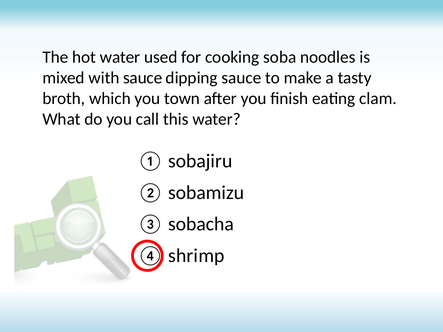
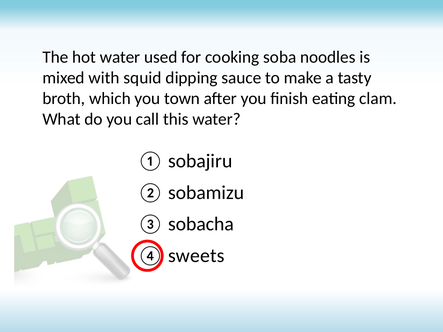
with sauce: sauce -> squid (143, 78)
shrimp: shrimp -> sweets (196, 256)
